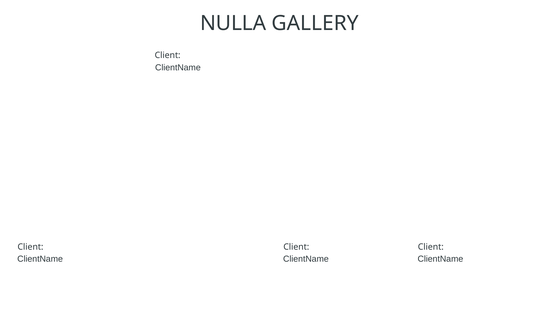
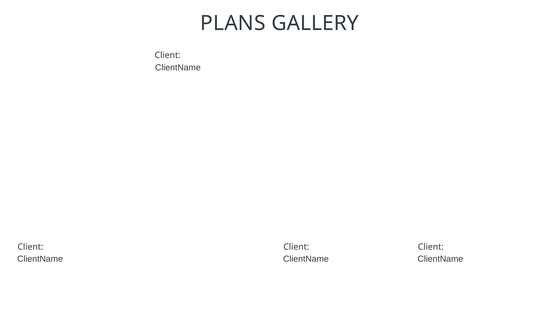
NULLA: NULLA -> PLANS (233, 23)
